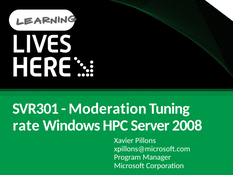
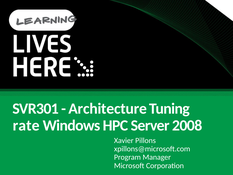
Moderation: Moderation -> Architecture (108, 108)
